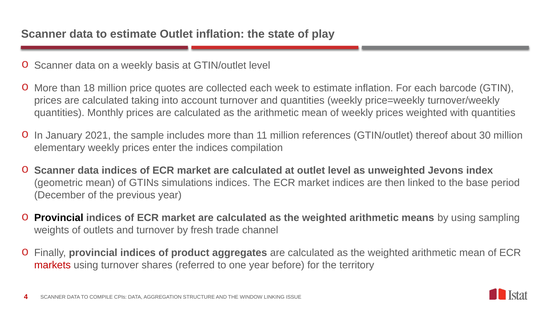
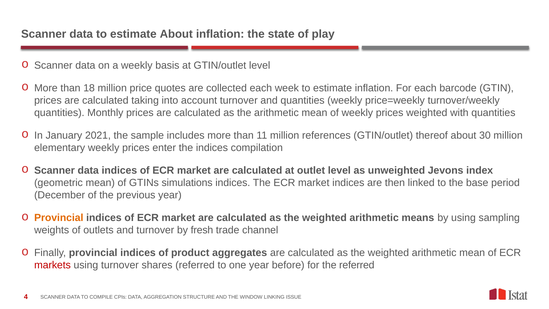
estimate Outlet: Outlet -> About (176, 34)
Provincial colour: black -> orange (59, 218)
the territory: territory -> referred (357, 265)
